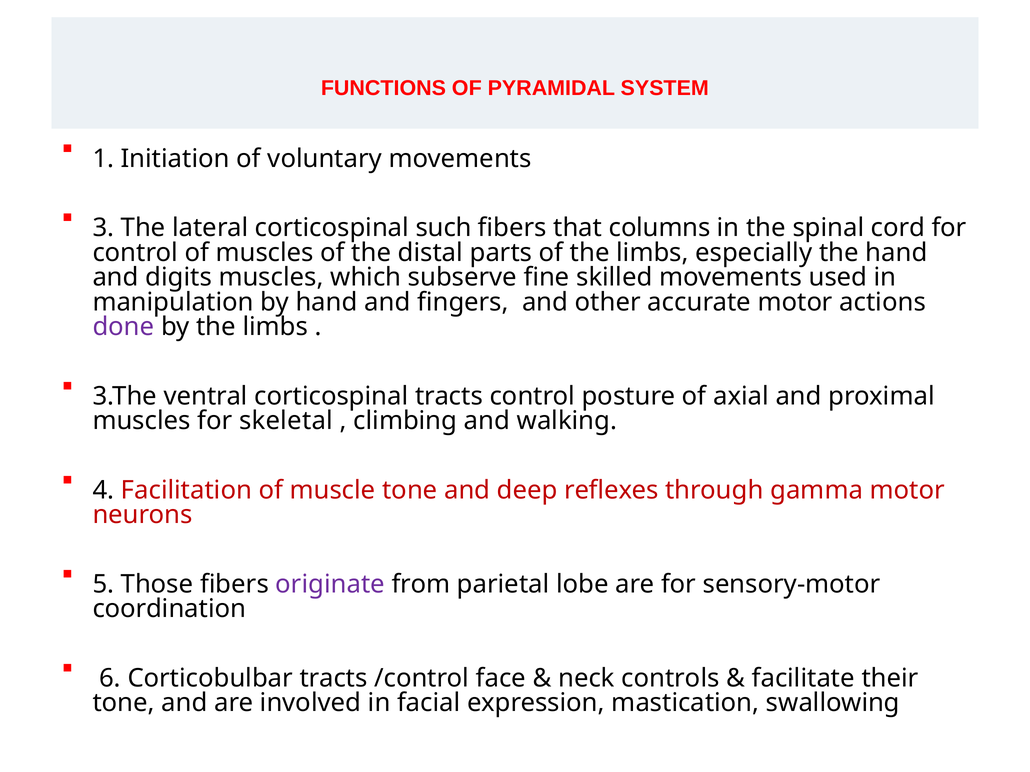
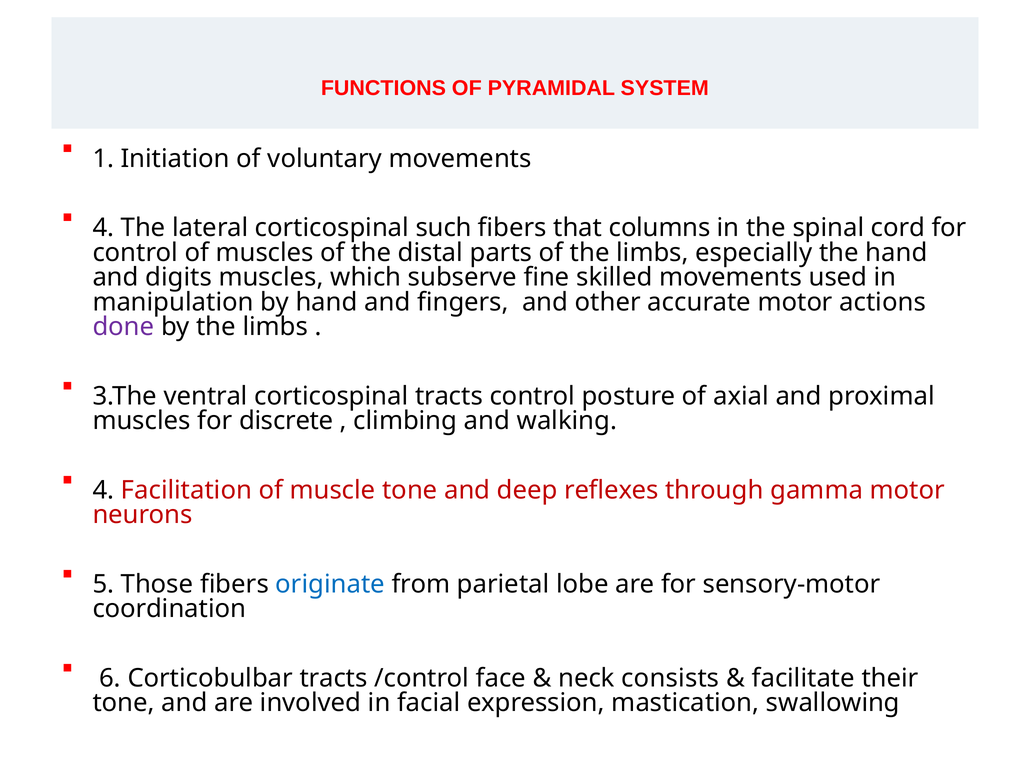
3: 3 -> 4 (103, 228)
skeletal: skeletal -> discrete (286, 421)
originate colour: purple -> blue (330, 584)
controls: controls -> consists (670, 679)
